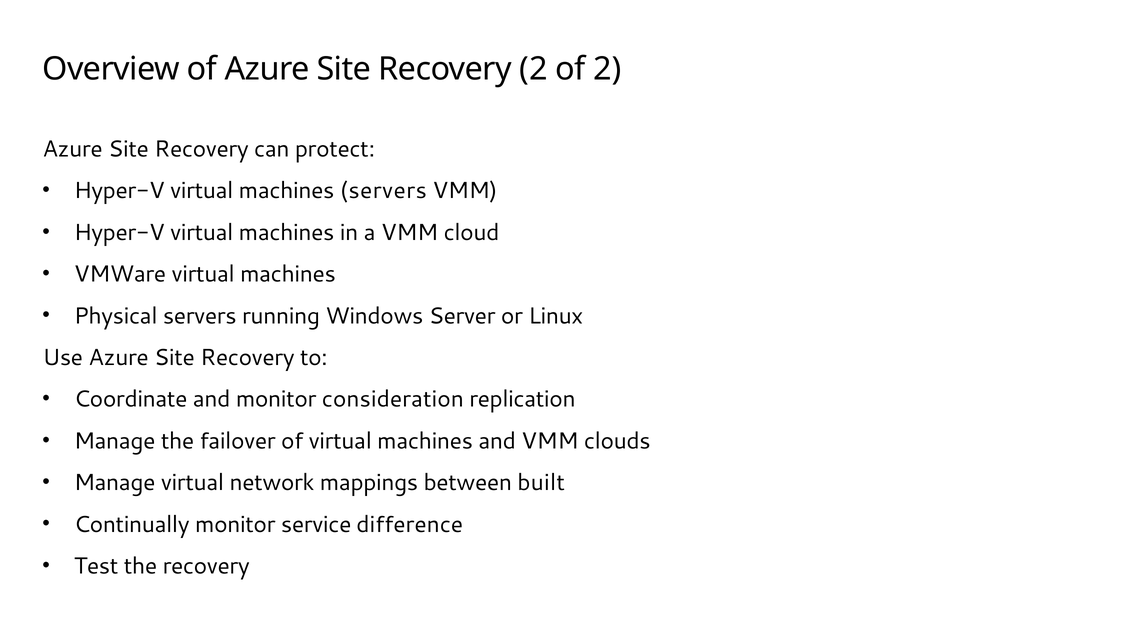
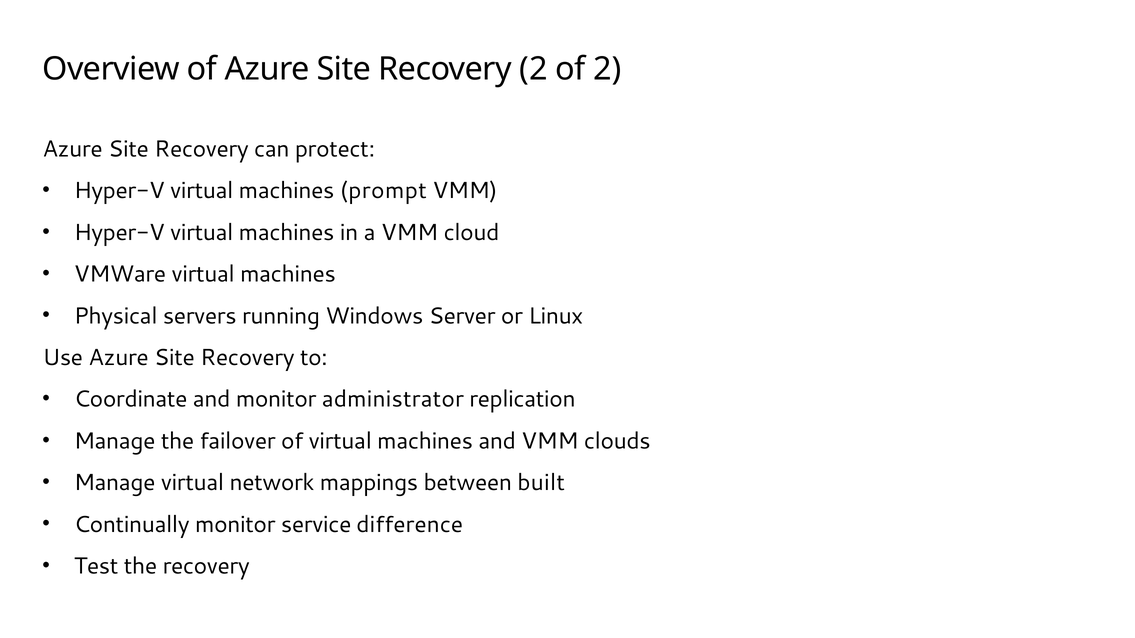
machines servers: servers -> prompt (383, 191)
consideration: consideration -> administrator (393, 399)
